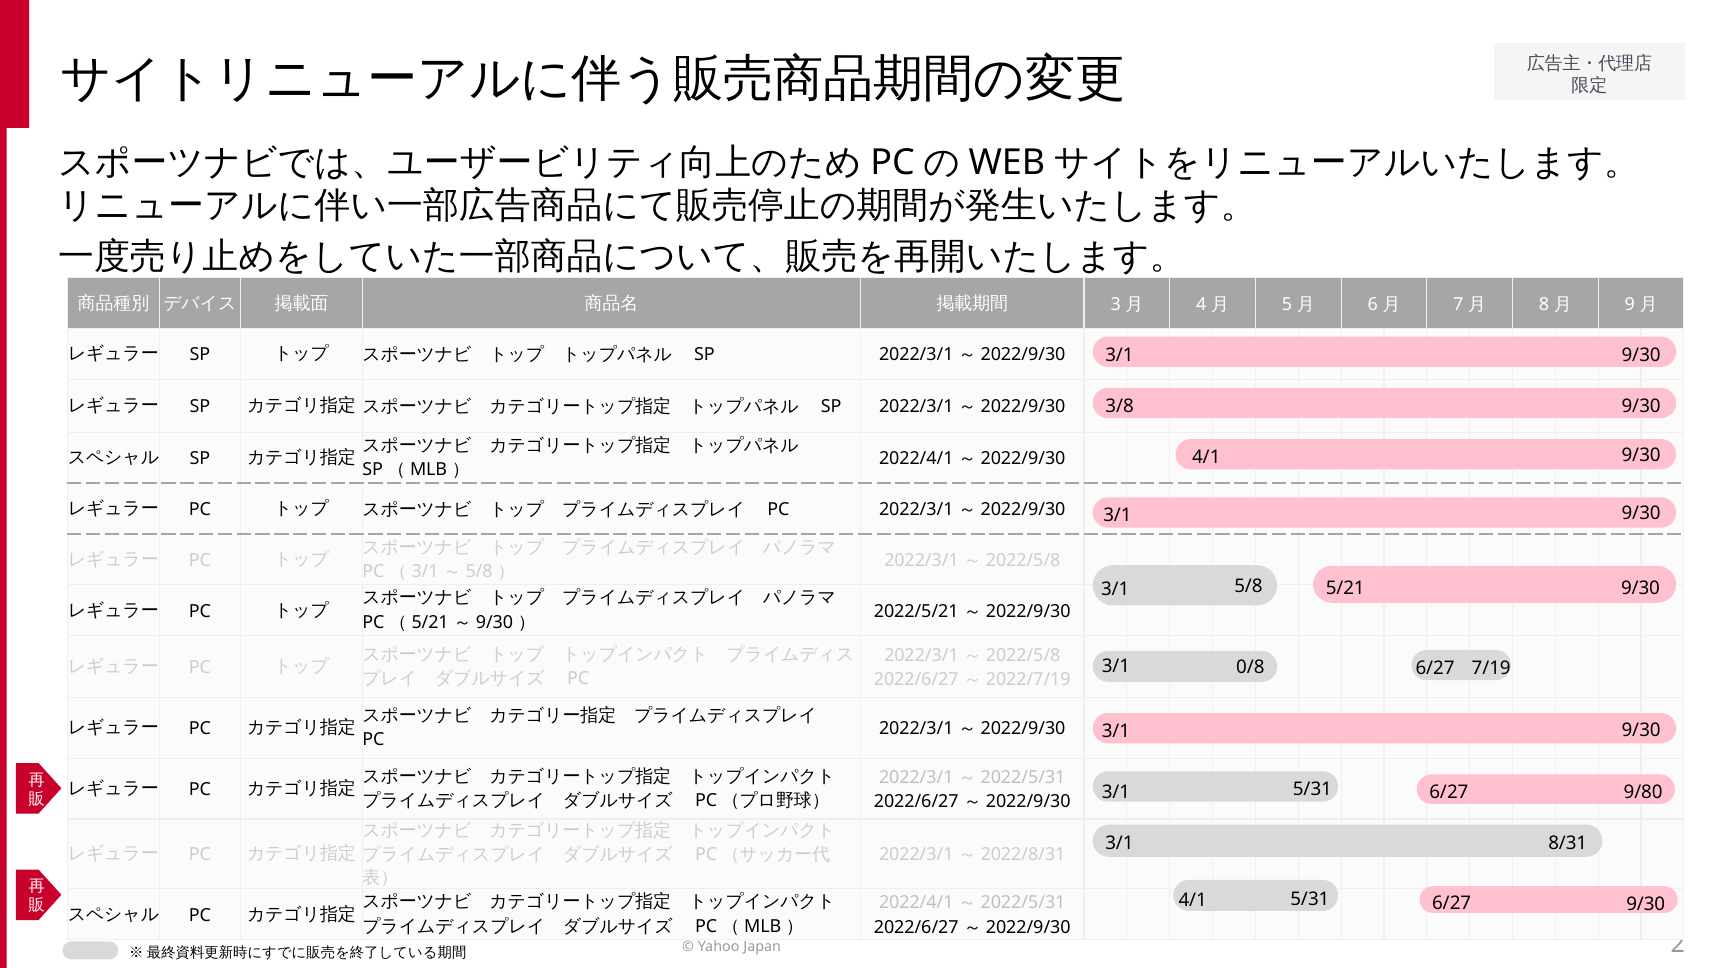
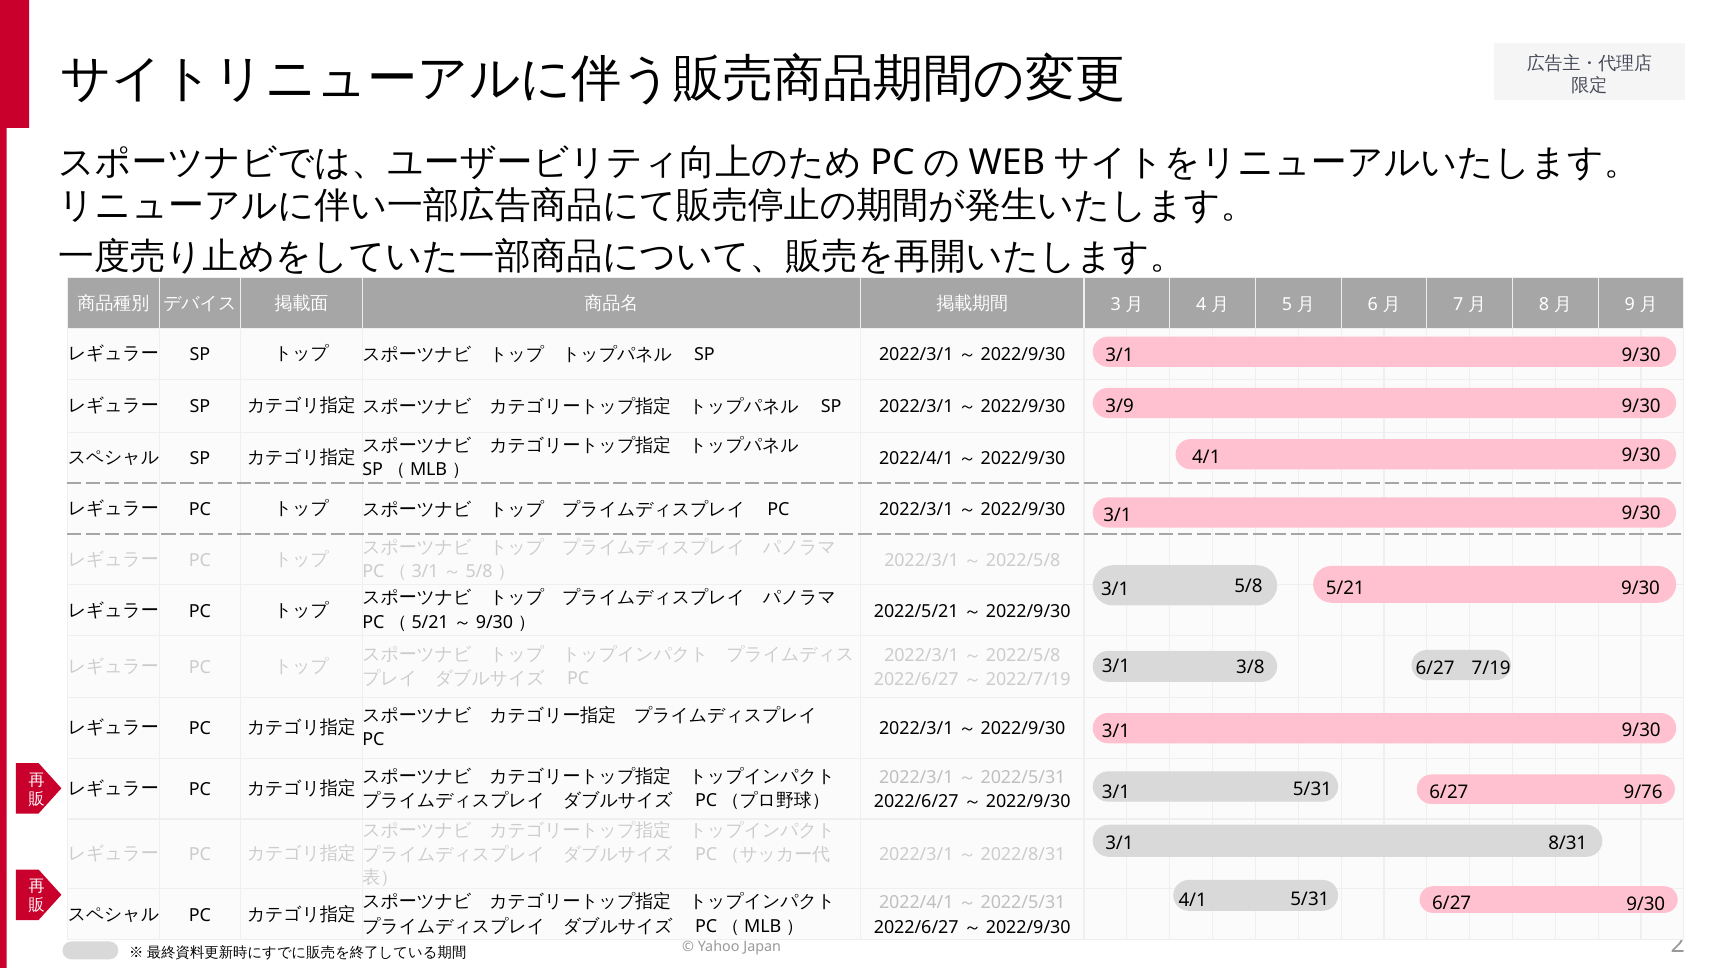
3/8: 3/8 -> 3/9 (1120, 406)
0/8: 0/8 -> 3/8 (1250, 667)
9/80: 9/80 -> 9/76 (1643, 792)
